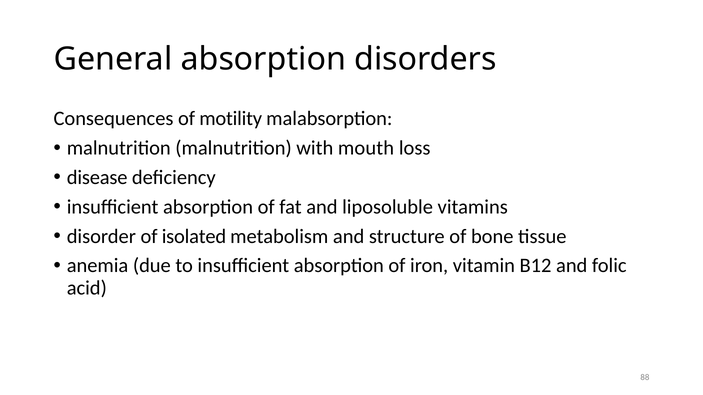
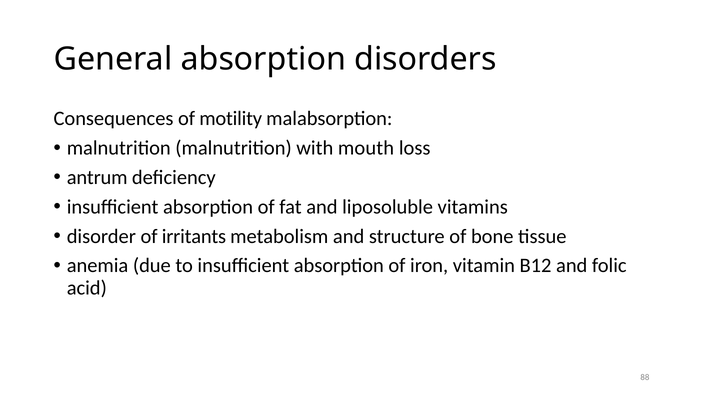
disease: disease -> antrum (97, 178)
isolated: isolated -> irritants (194, 237)
